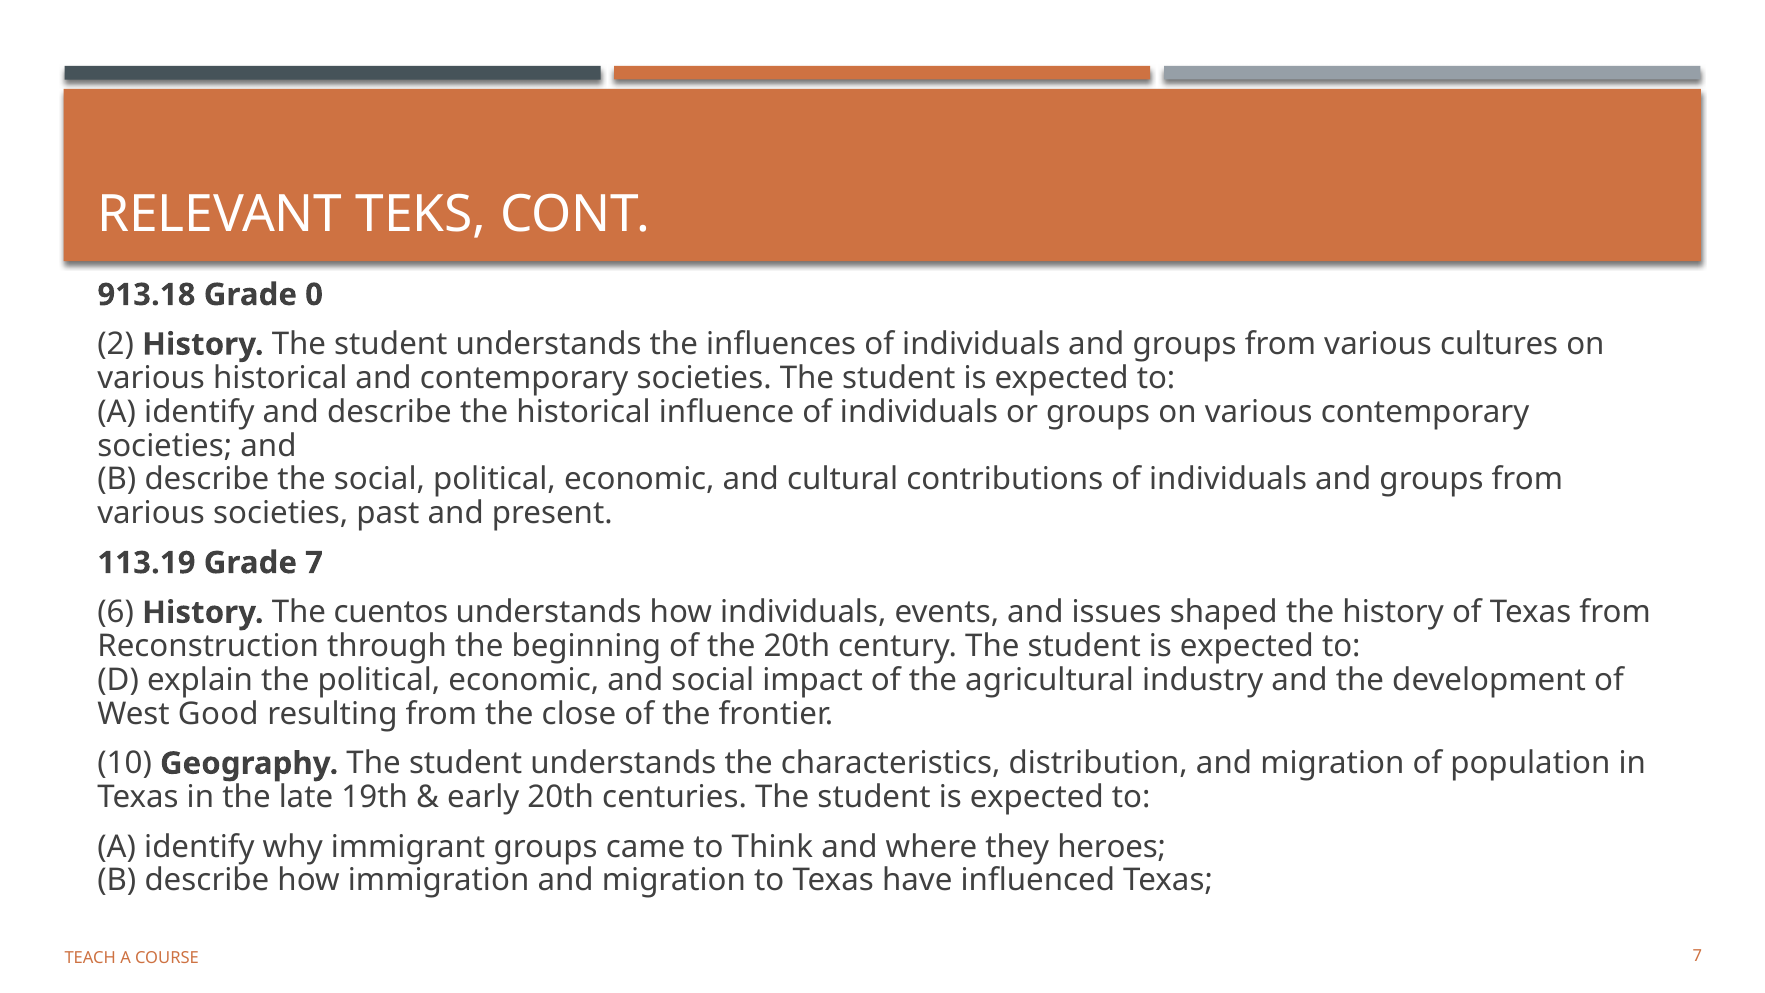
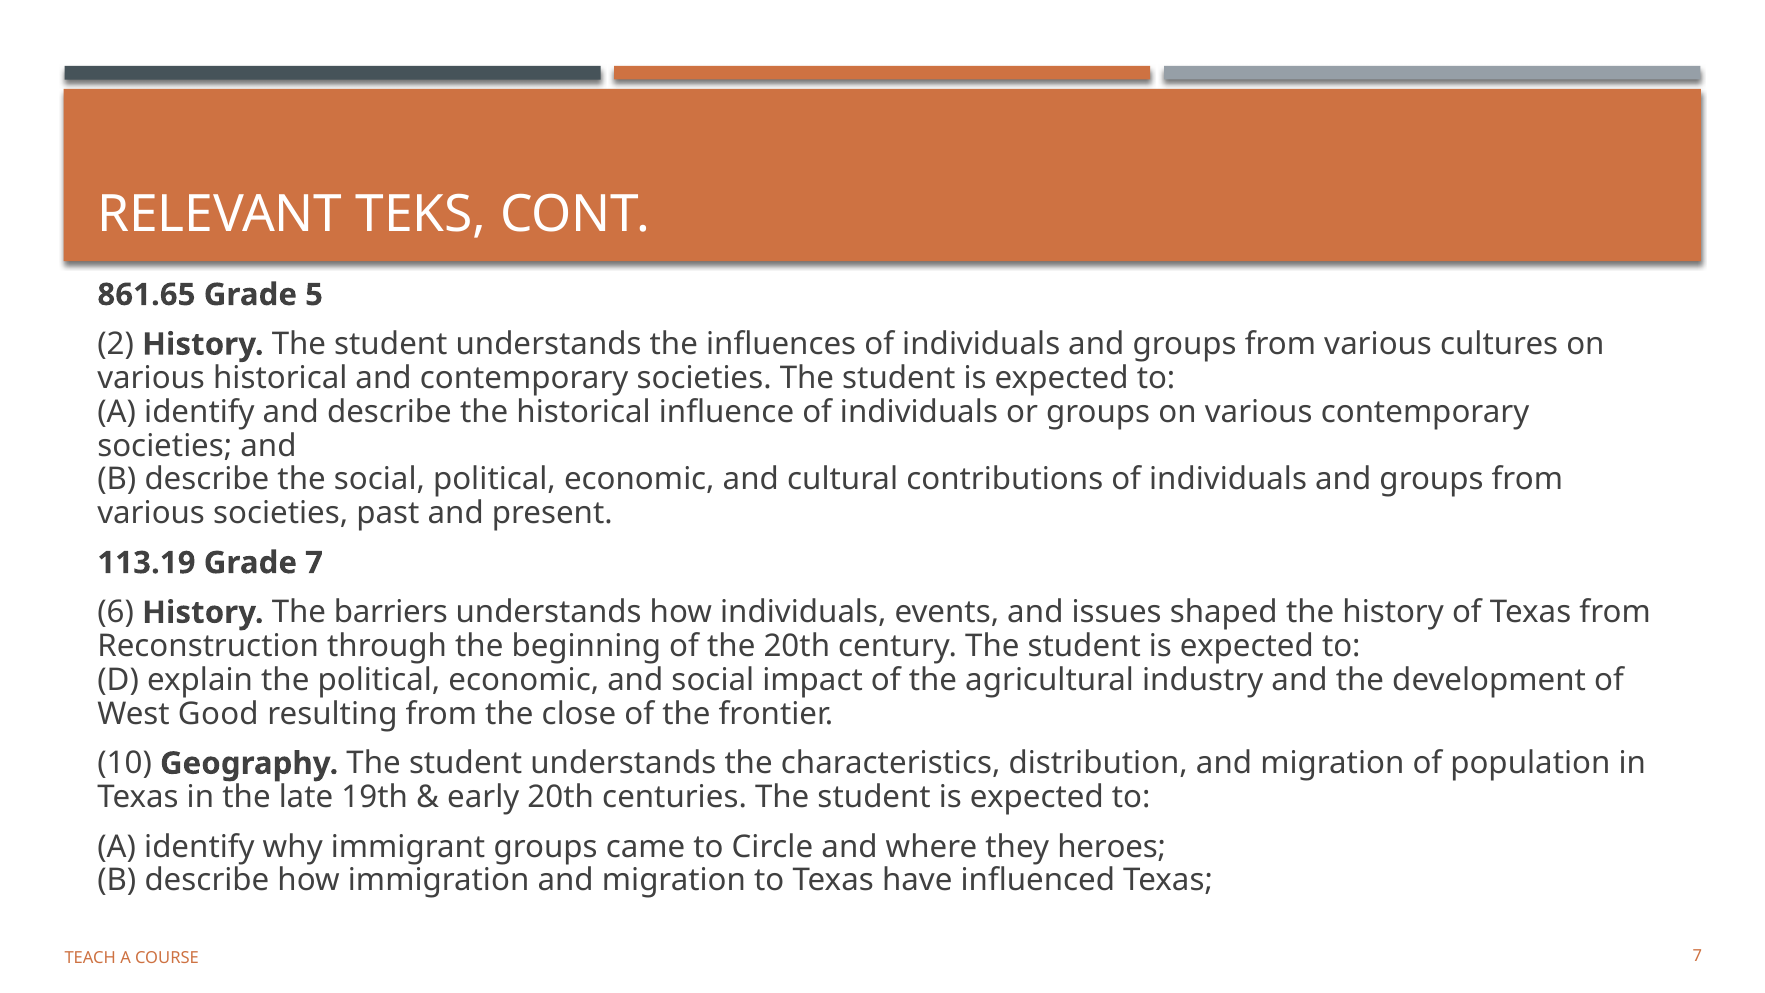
913.18: 913.18 -> 861.65 (146, 295)
0: 0 -> 5 (314, 295)
cuentos: cuentos -> barriers (391, 612)
Think: Think -> Circle (772, 847)
